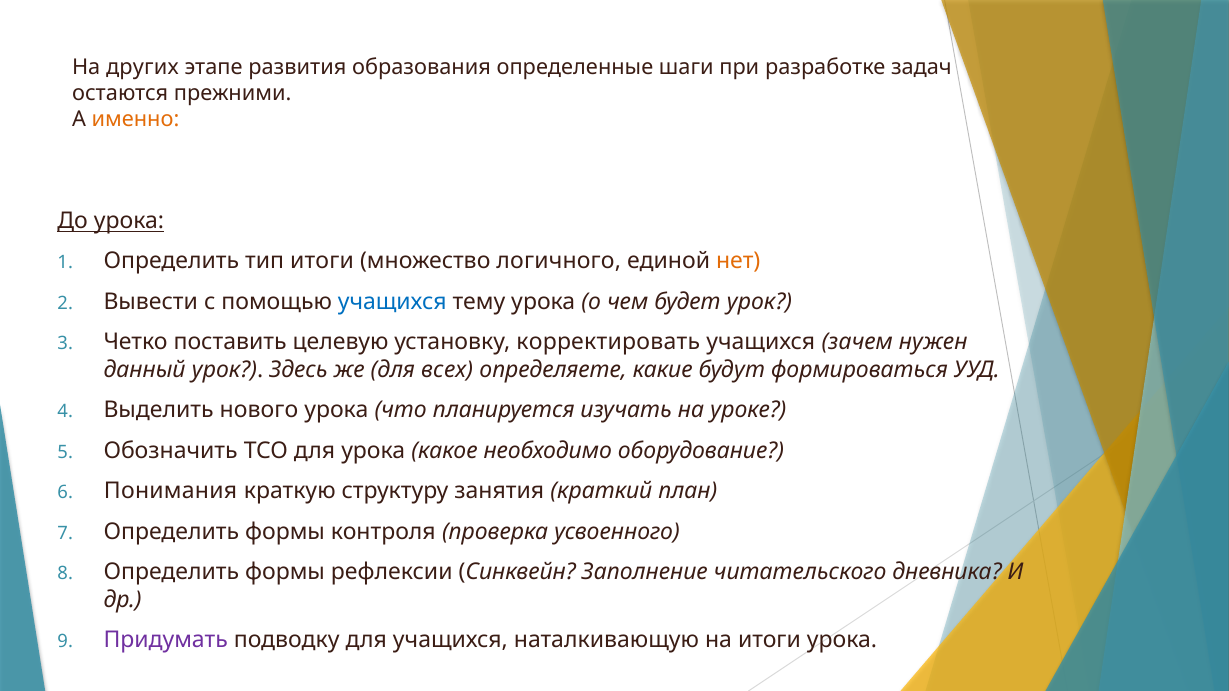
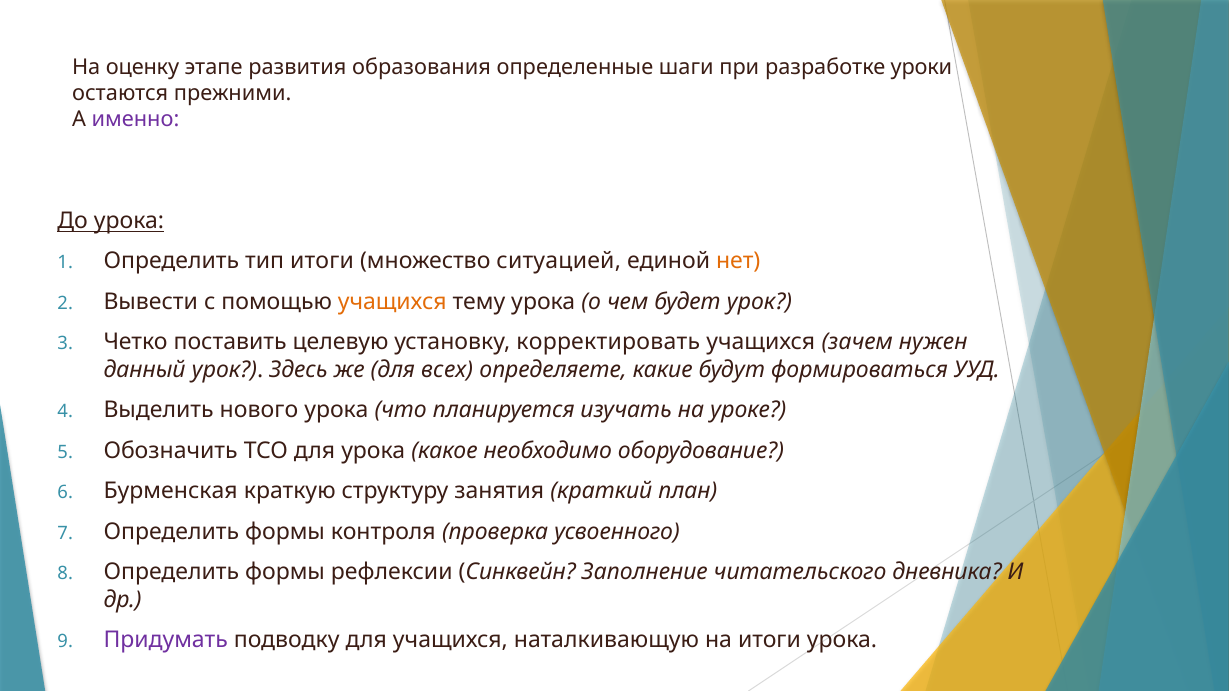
других: других -> оценку (143, 67)
задач: задач -> уроки (921, 67)
именно colour: orange -> purple (135, 119)
логичного: логичного -> ситуацией (559, 261)
учащихся colour: blue -> orange (392, 302)
Понимания: Понимания -> Бурменская (171, 491)
